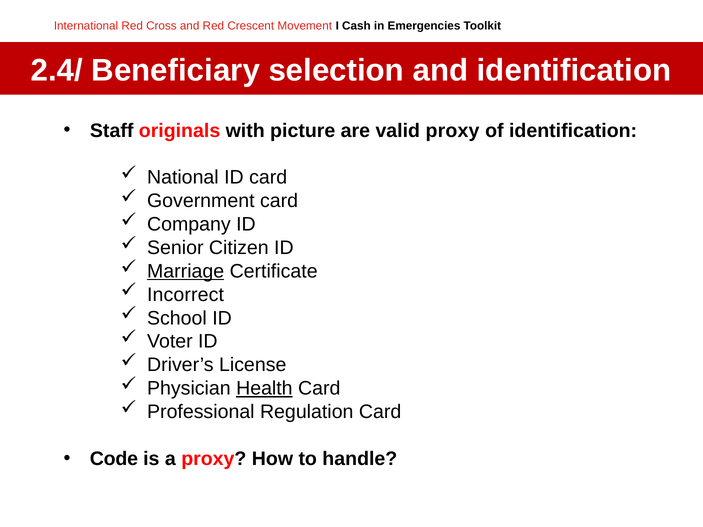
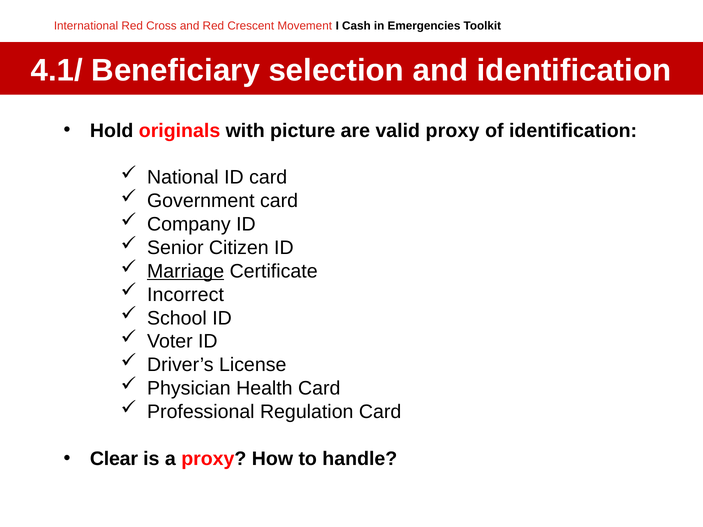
2.4/: 2.4/ -> 4.1/ (57, 71)
Staff: Staff -> Hold (112, 131)
Health underline: present -> none (264, 389)
Code: Code -> Clear (114, 459)
